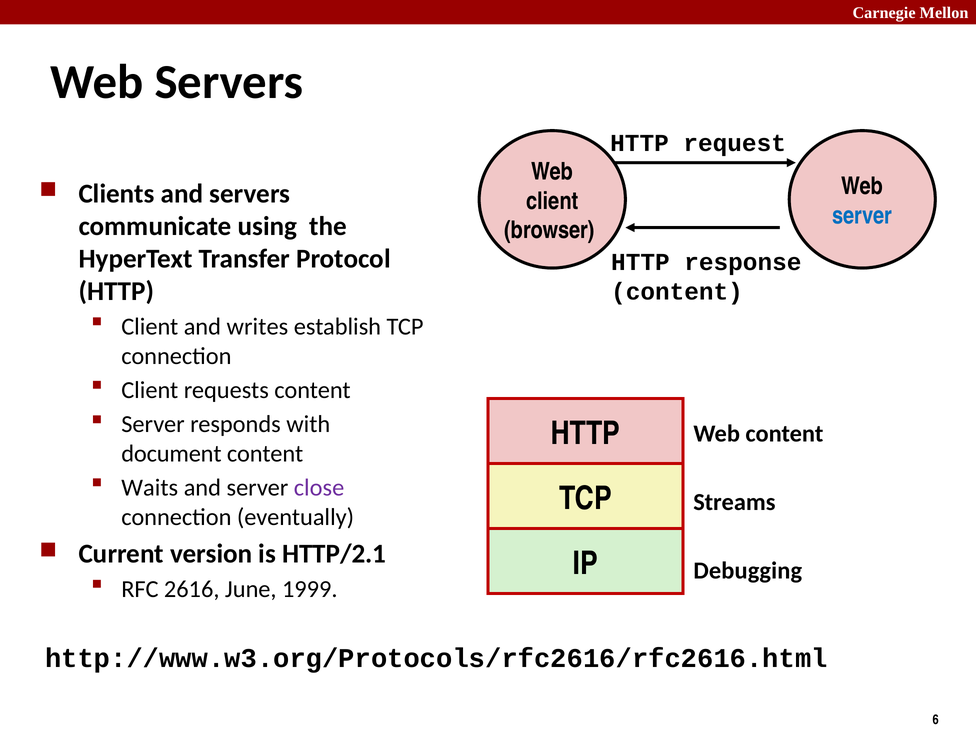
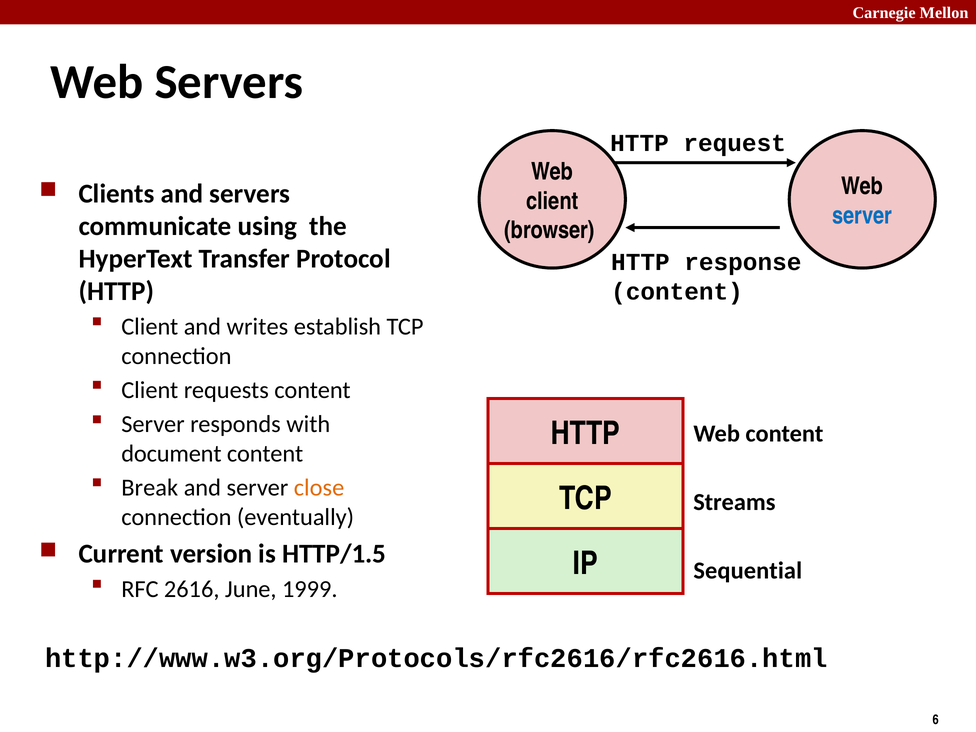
Waits: Waits -> Break (150, 488)
close colour: purple -> orange (319, 488)
HTTP/2.1: HTTP/2.1 -> HTTP/1.5 (334, 554)
Debugging: Debugging -> Sequential (748, 571)
